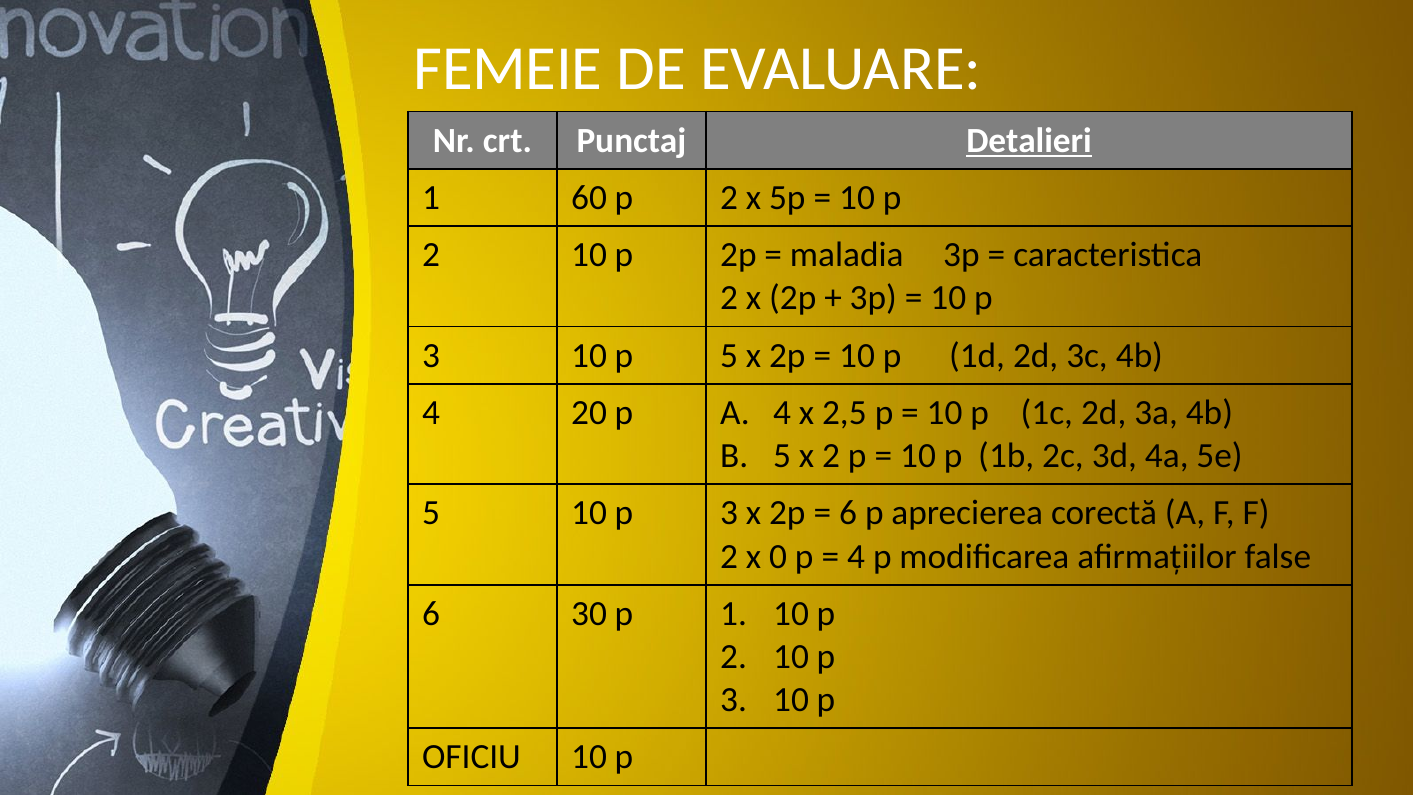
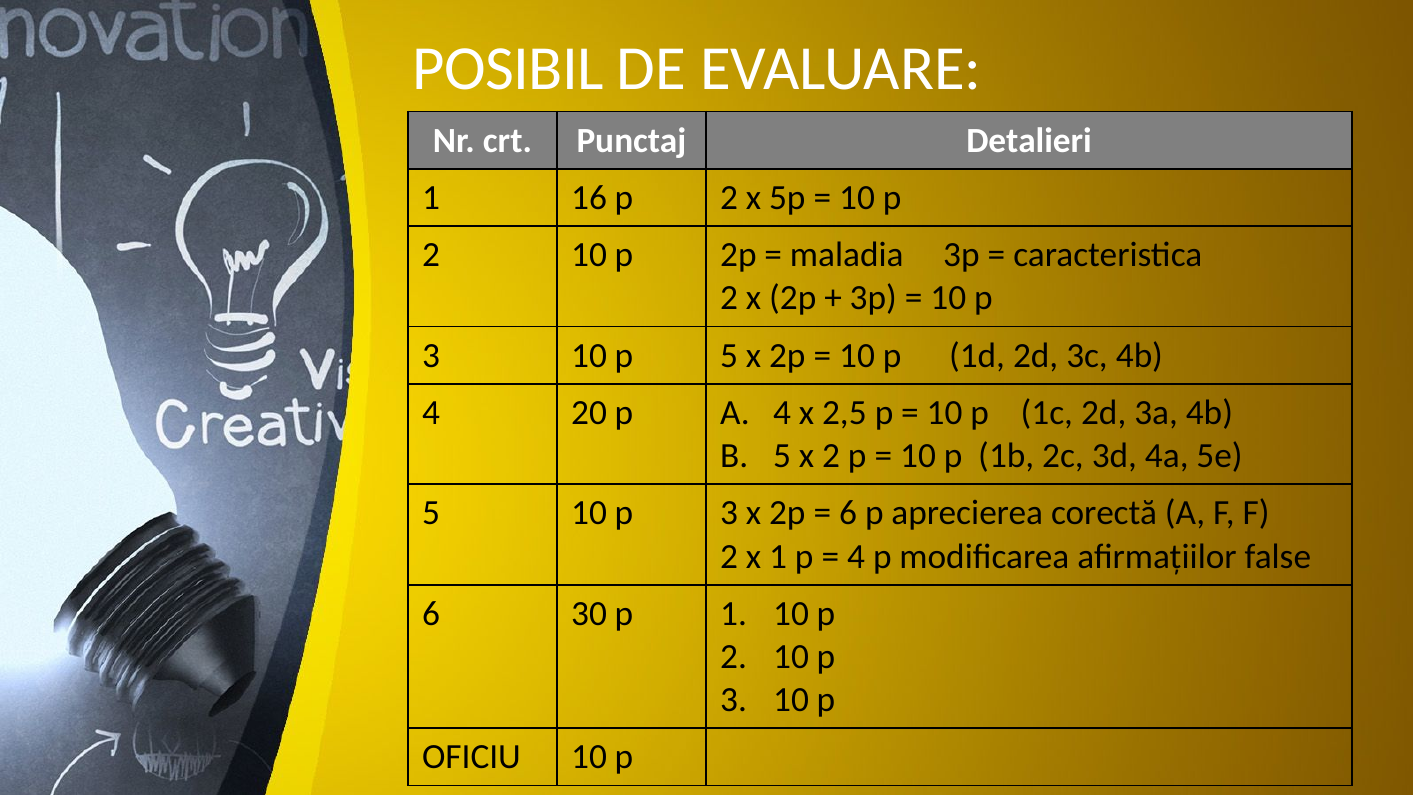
FEMEIE: FEMEIE -> POSIBIL (508, 69)
Detalieri underline: present -> none (1029, 140)
60: 60 -> 16 (589, 198)
x 0: 0 -> 1 (778, 556)
